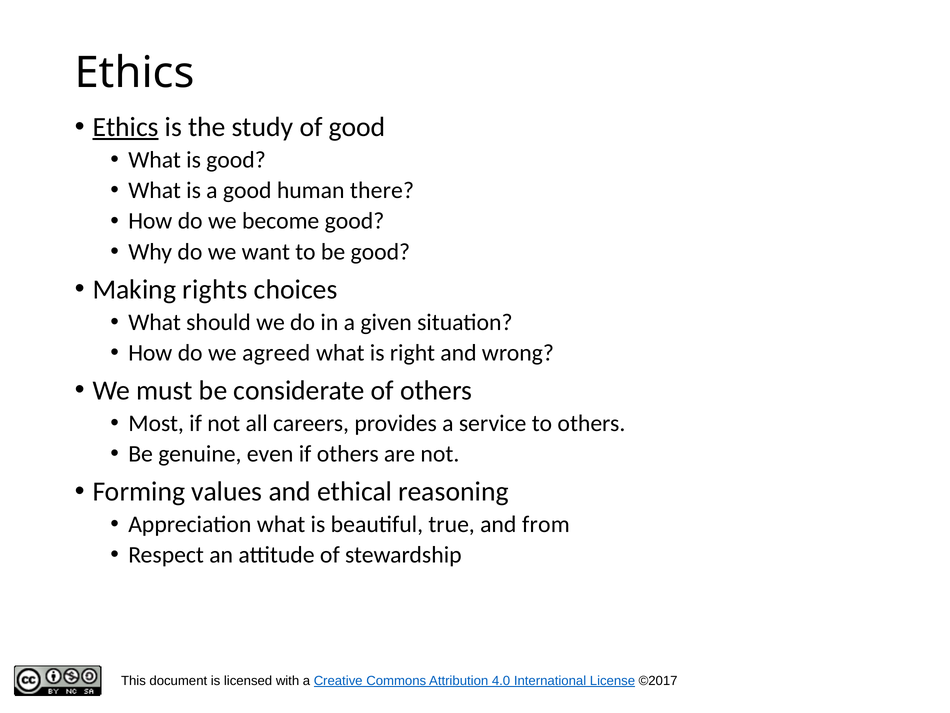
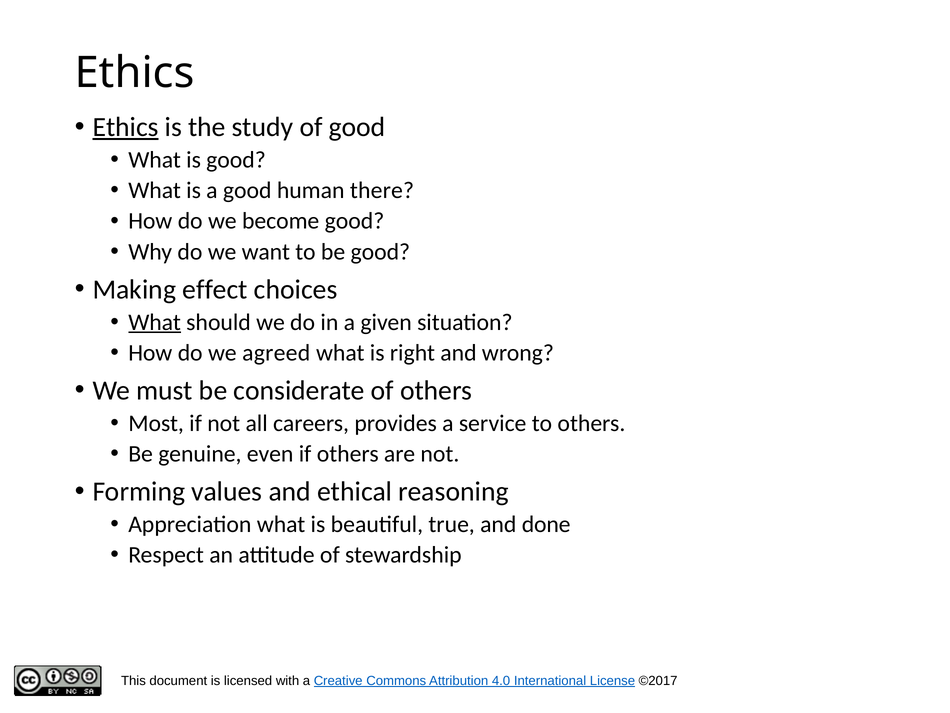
rights: rights -> effect (215, 289)
What underline: none -> present (155, 322)
from: from -> done (546, 524)
